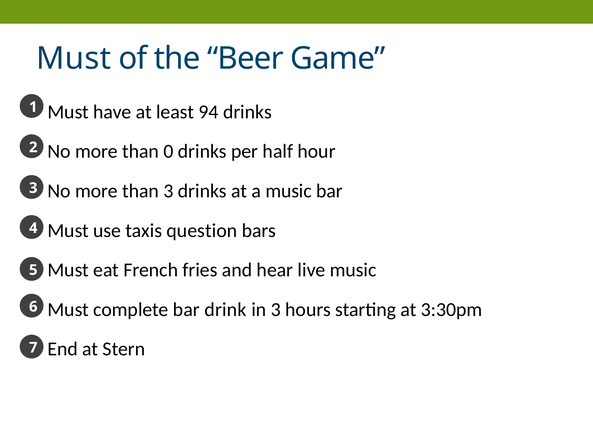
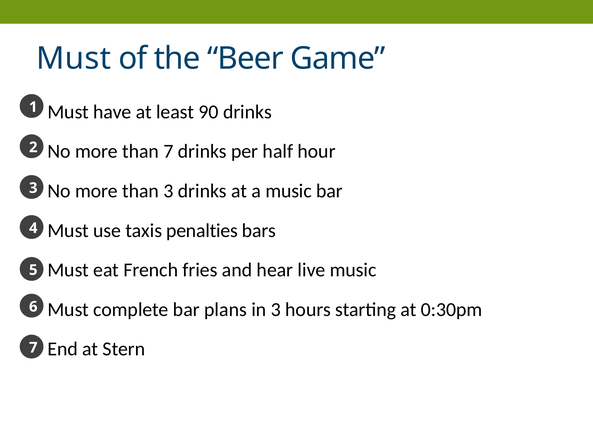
94: 94 -> 90 (209, 112)
than 0: 0 -> 7 (168, 151)
question: question -> penalties (202, 230)
drink: drink -> plans (226, 309)
3:30pm: 3:30pm -> 0:30pm (452, 309)
